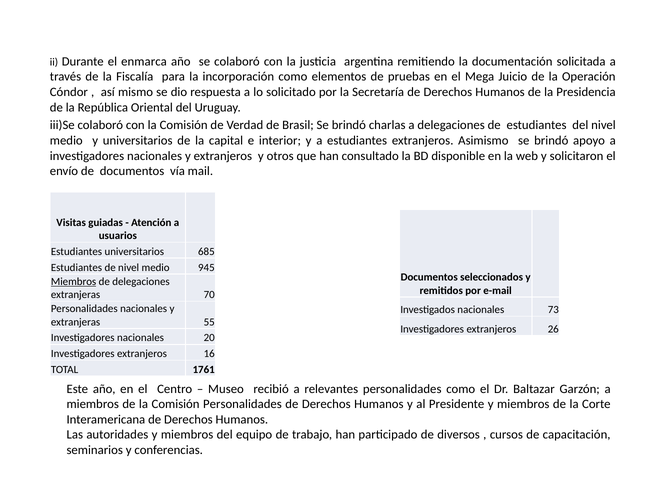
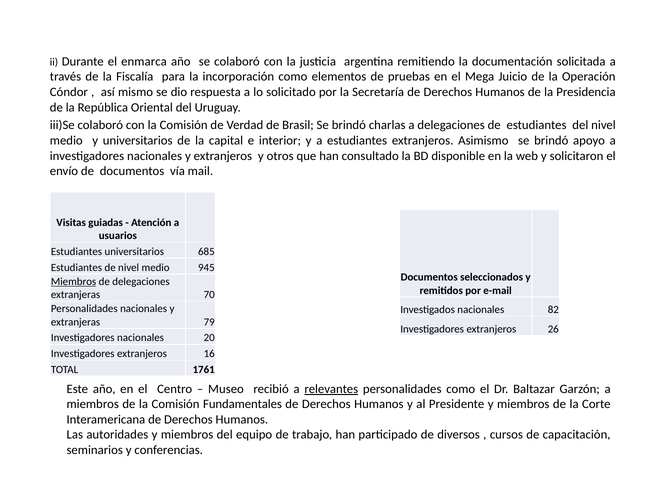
73: 73 -> 82 (553, 310)
55: 55 -> 79 (209, 322)
relevantes underline: none -> present (331, 389)
Comisión Personalidades: Personalidades -> Fundamentales (243, 404)
